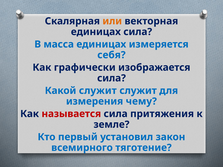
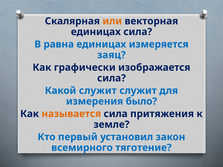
масса: масса -> равна (59, 44)
себя: себя -> заяц (111, 55)
чему: чему -> было (141, 101)
называется colour: red -> orange (71, 114)
